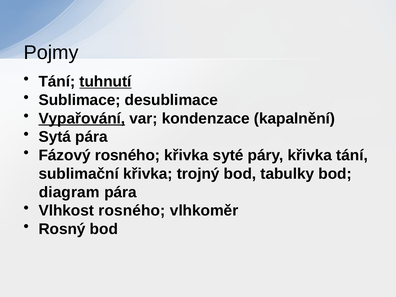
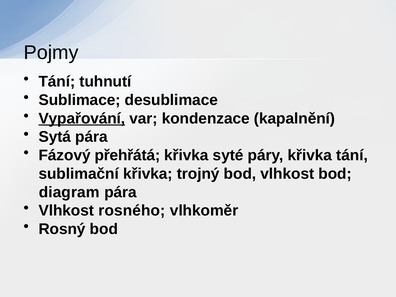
tuhnutí underline: present -> none (105, 82)
Fázový rosného: rosného -> přehřátá (127, 155)
bod tabulky: tabulky -> vlhkost (287, 174)
